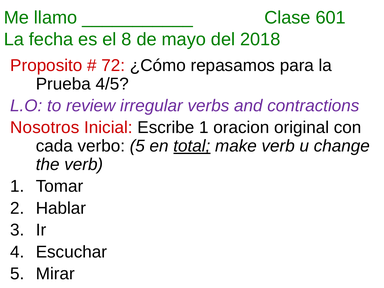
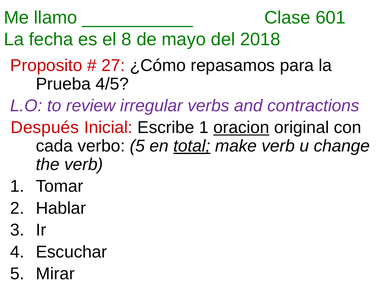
72: 72 -> 27 (113, 65)
Nosotros: Nosotros -> Después (45, 128)
oracion underline: none -> present (241, 128)
